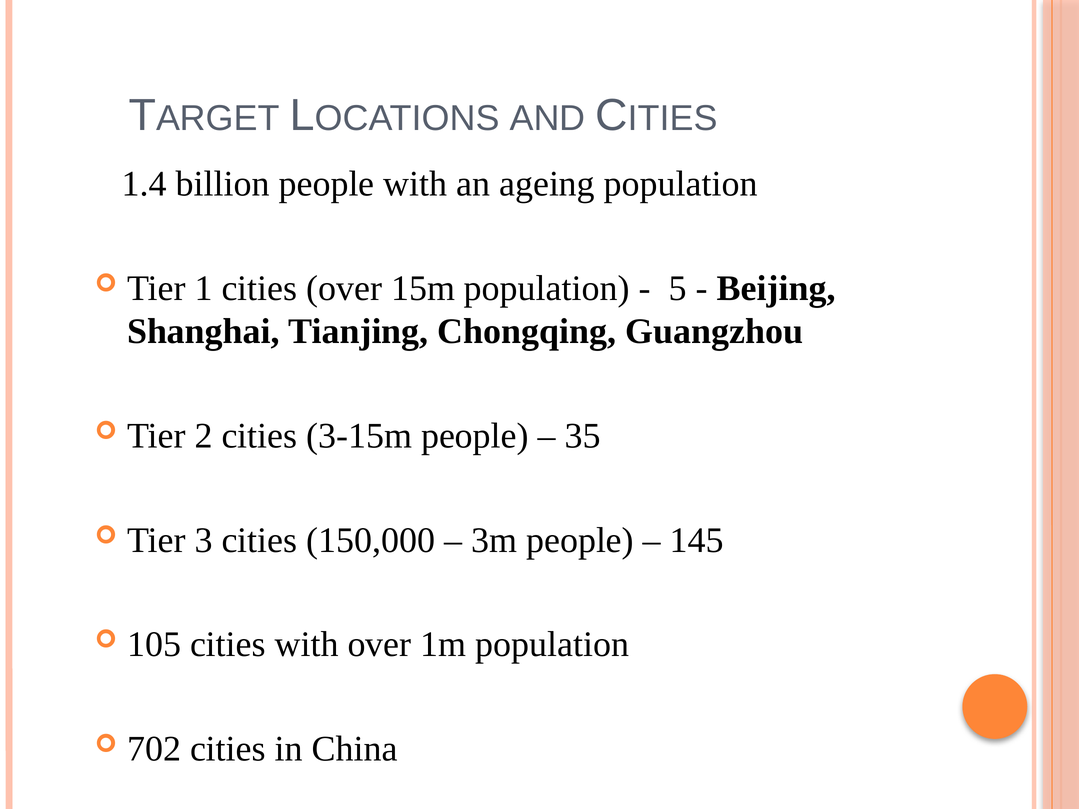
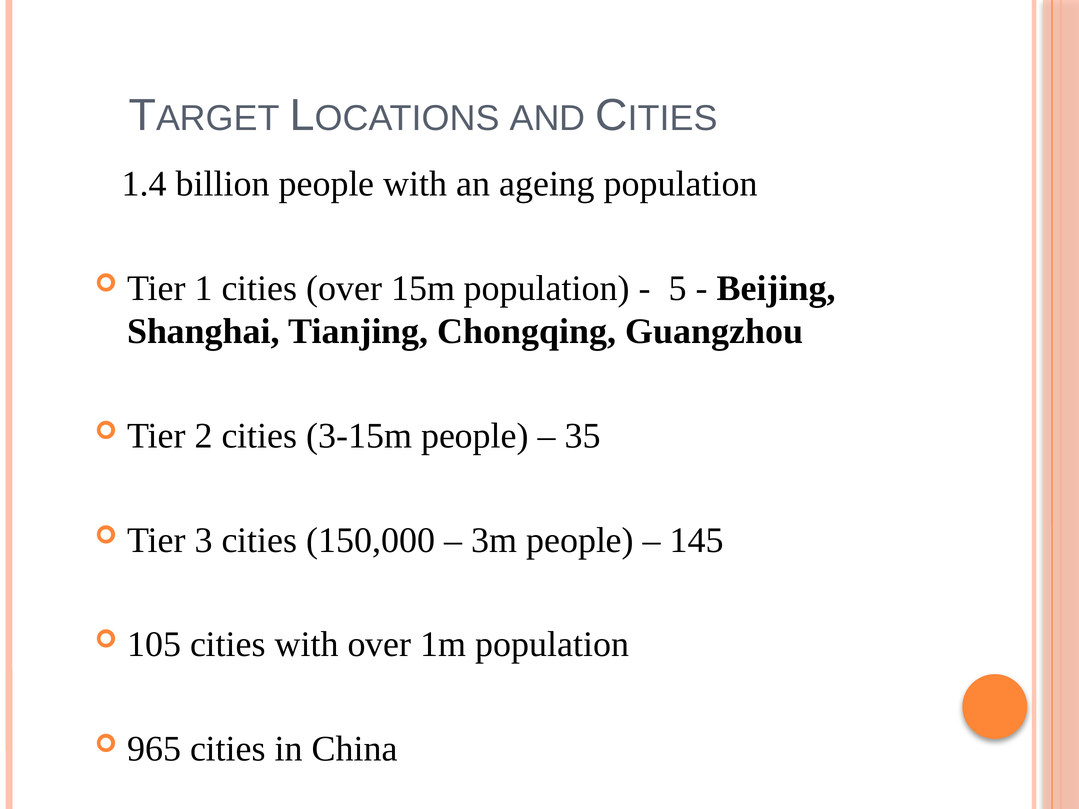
702: 702 -> 965 (154, 749)
